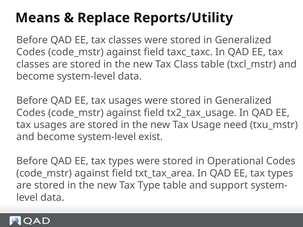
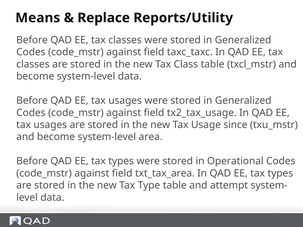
need: need -> since (235, 125)
exist: exist -> area (151, 137)
support: support -> attempt (229, 186)
